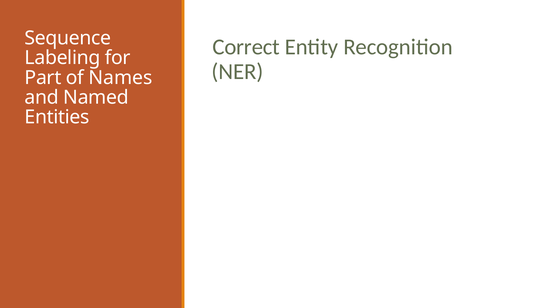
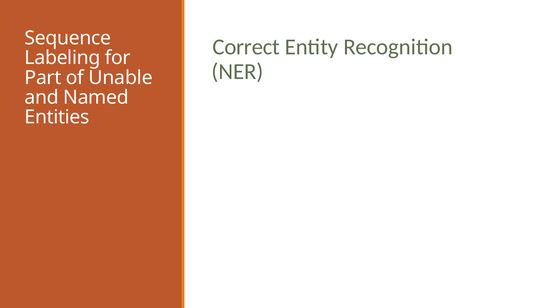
Names: Names -> Unable (121, 78)
